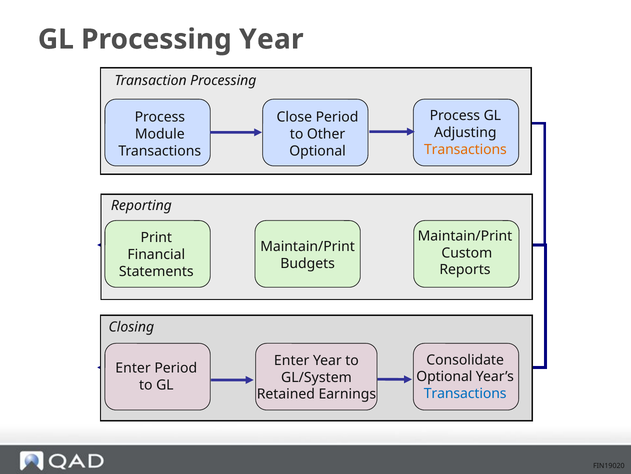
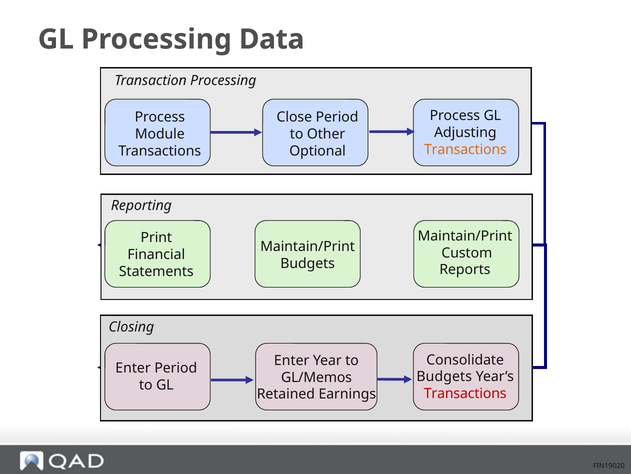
Processing Year: Year -> Data (272, 39)
Optional: Optional -> Budgets (444, 376)
GL/System: GL/System -> GL/Memos (317, 377)
Transactions colour: blue -> red (465, 393)
